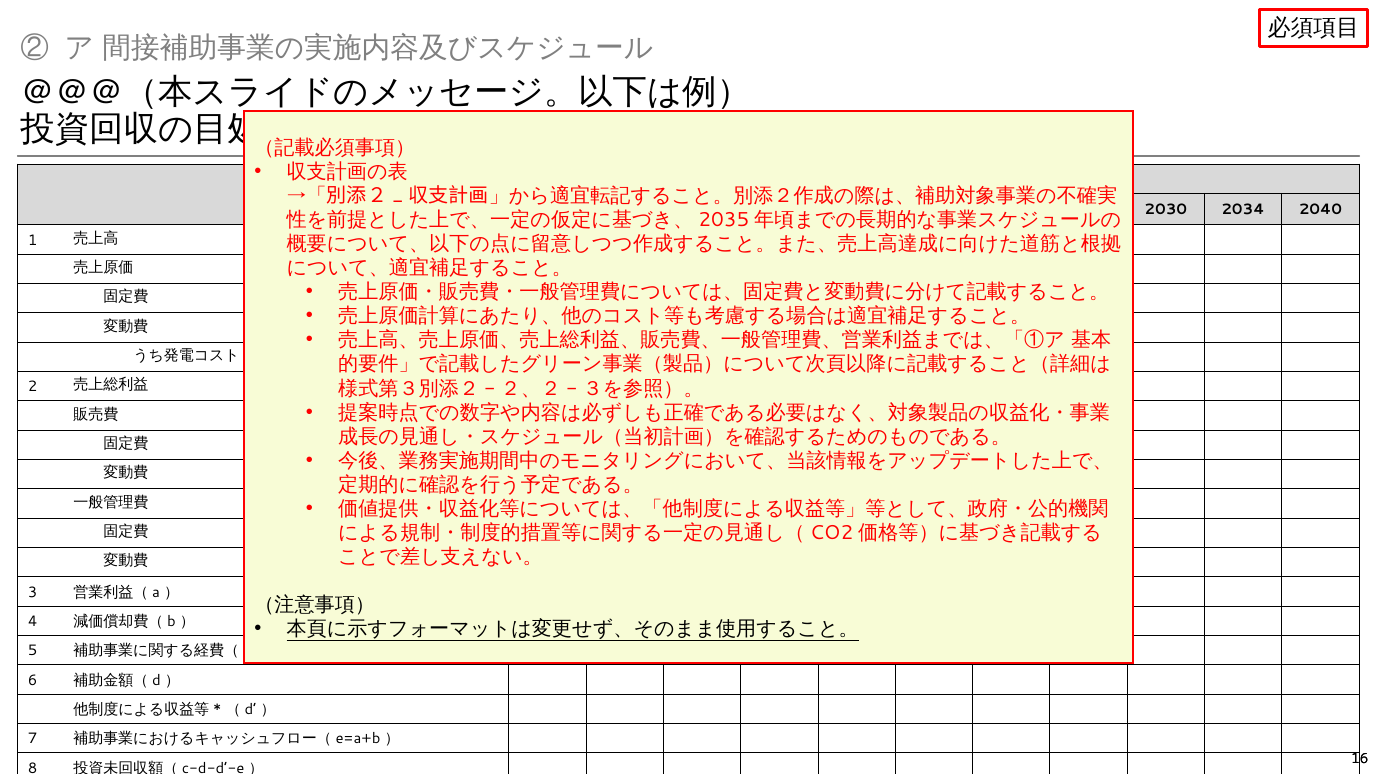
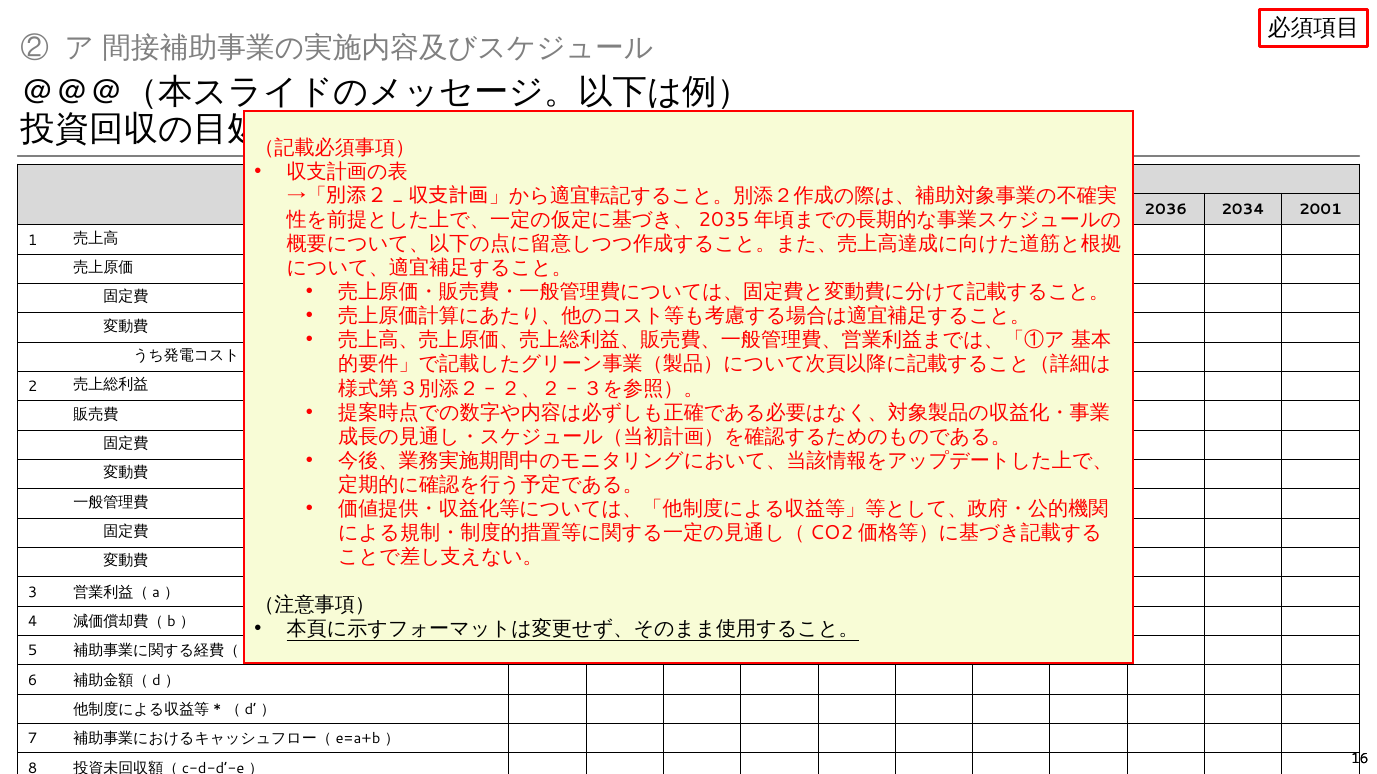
2030: 2030 -> 2036 (1166, 210)
2040: 2040 -> 2001 (1320, 210)
